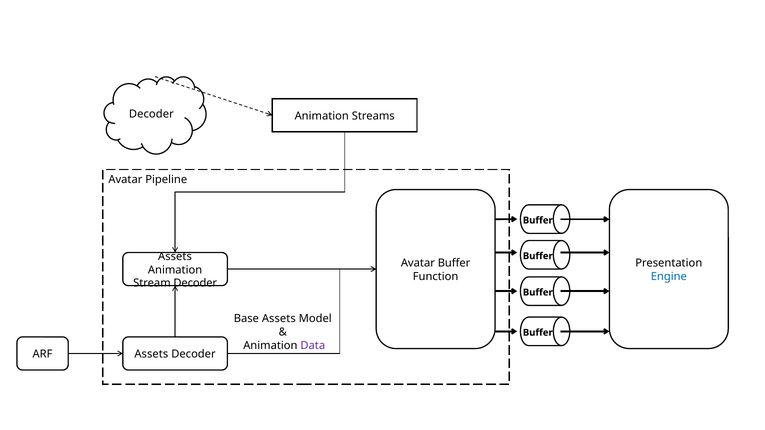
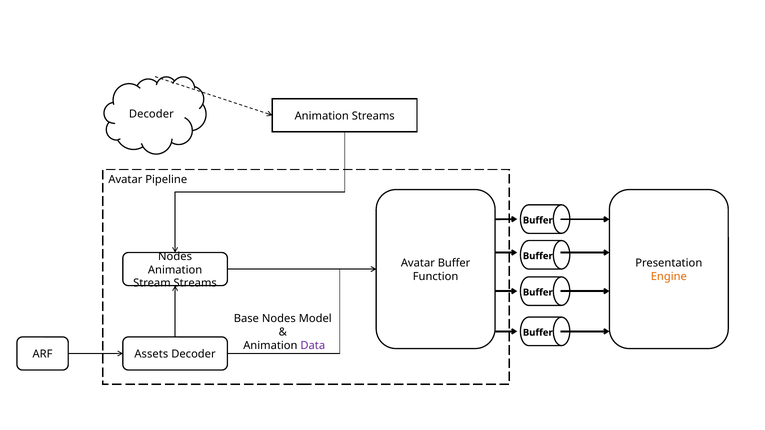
Assets: Assets -> Nodes (175, 257)
Engine colour: blue -> orange (669, 277)
Stream Decoder: Decoder -> Streams (195, 283)
Base Assets: Assets -> Nodes (279, 319)
